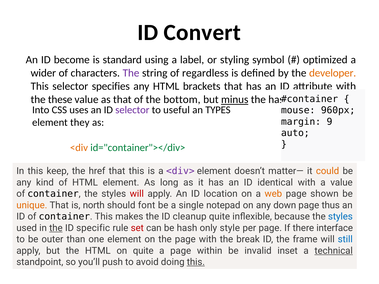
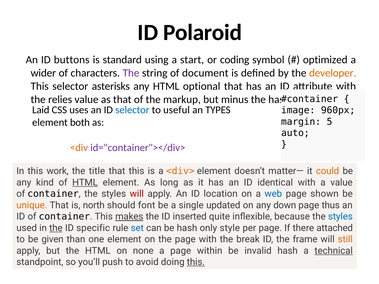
Convert: Convert -> Polaroid (203, 33)
become: become -> buttons (72, 60)
label: label -> start (192, 60)
styling: styling -> coding (235, 60)
regardless: regardless -> document (205, 73)
specifies: specifies -> asterisks (111, 86)
brackets: brackets -> optional (202, 86)
these: these -> relies (60, 100)
bottom: bottom -> markup (182, 100)
minus underline: present -> none (235, 100)
Into: Into -> Laid (41, 110)
selector colour: purple -> blue (132, 110)
mouse: mouse -> image (298, 110)
9: 9 -> 5 (329, 122)
they: they -> both (80, 123)
id="container"></div> colour: green -> purple (138, 148)
keep: keep -> work (58, 171)
href: href -> title (97, 171)
<div> colour: purple -> orange (180, 171)
HTML underline: none -> present (85, 183)
web colour: orange -> blue (273, 194)
notepad: notepad -> updated (223, 205)
makes underline: none -> present (129, 217)
cleanup: cleanup -> inserted (190, 217)
set colour: red -> blue (137, 228)
interface: interface -> attached (335, 228)
outer: outer -> given (53, 239)
still colour: blue -> orange (345, 239)
on quite: quite -> none (143, 251)
invalid inset: inset -> hash (288, 251)
